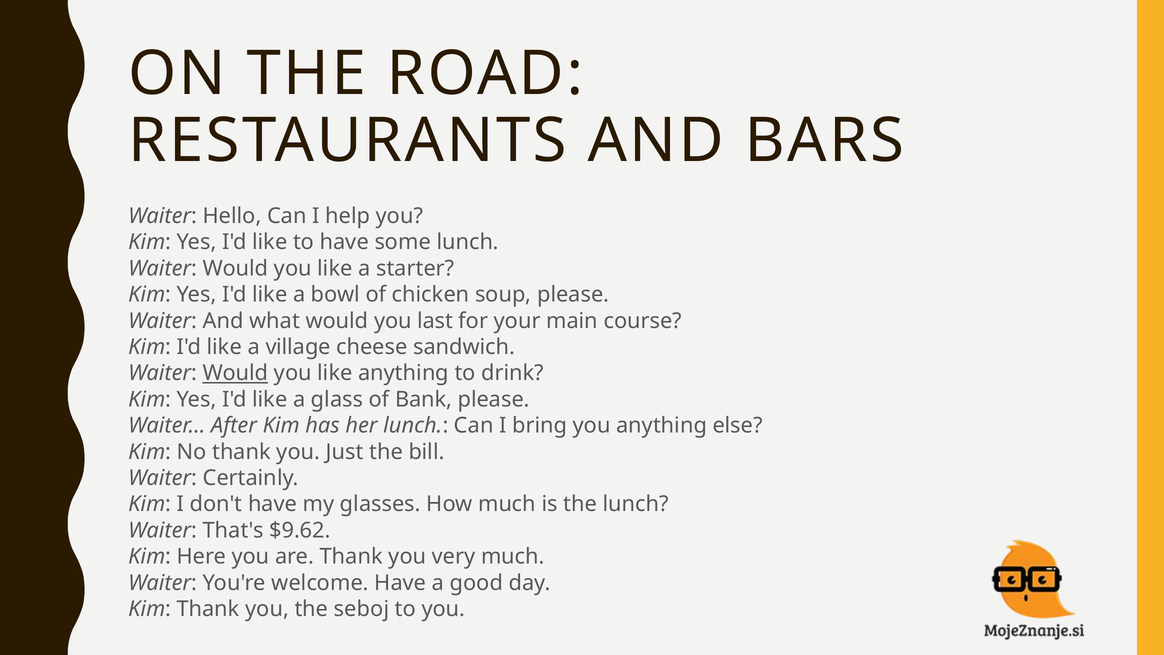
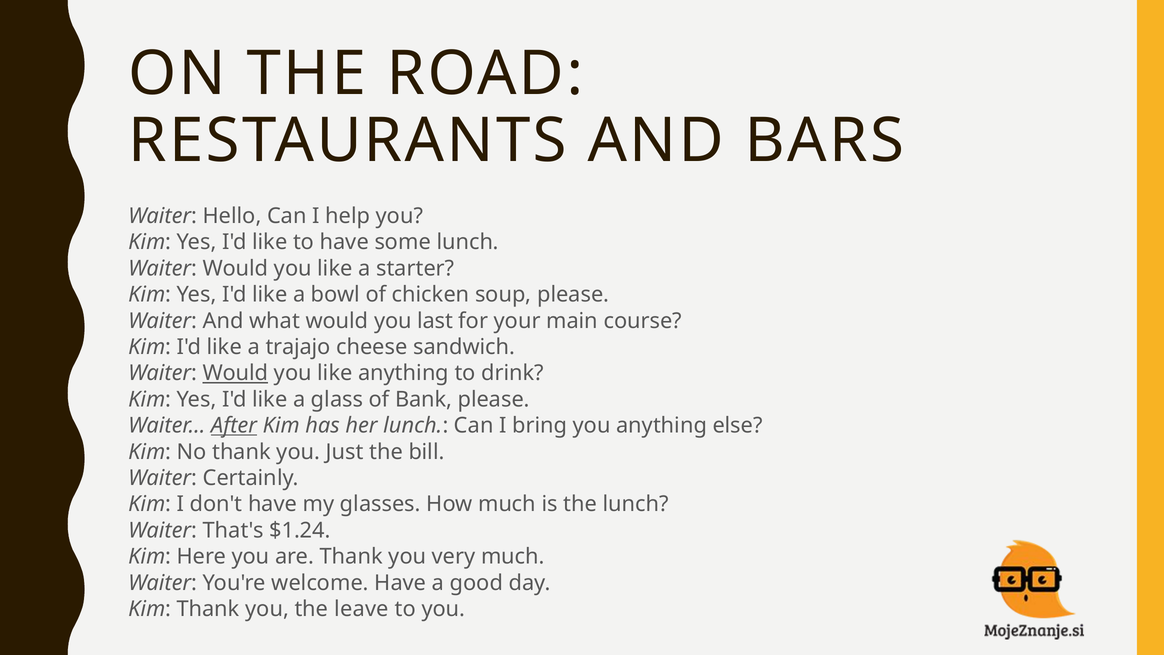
village: village -> trajajo (298, 347)
After underline: none -> present (234, 425)
$9.62: $9.62 -> $1.24 (300, 530)
seboj: seboj -> leave (361, 609)
